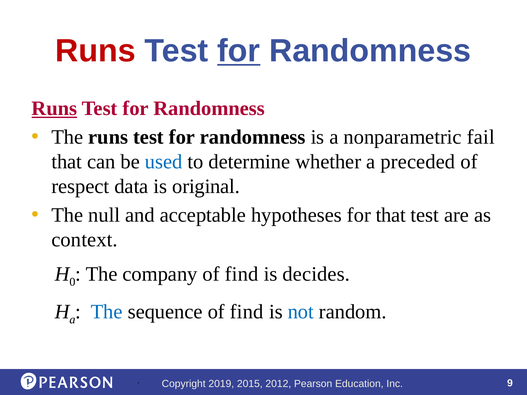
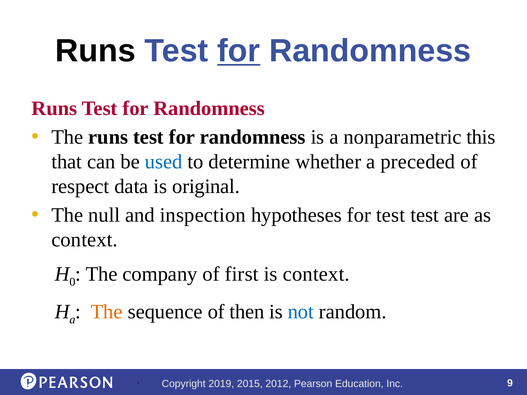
Runs colour: red -> black (95, 51)
Runs underline: present -> none (54, 109)
fail: fail -> this (481, 137)
acceptable: acceptable -> inspection (203, 215)
for that: that -> test (391, 215)
find: find -> first (242, 274)
is decides: decides -> context (316, 274)
The colour: blue -> orange (107, 312)
sequence of find: find -> then (247, 312)
